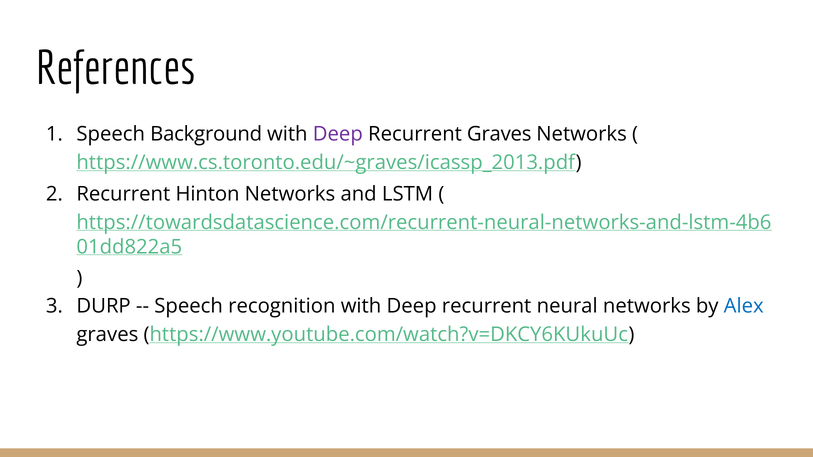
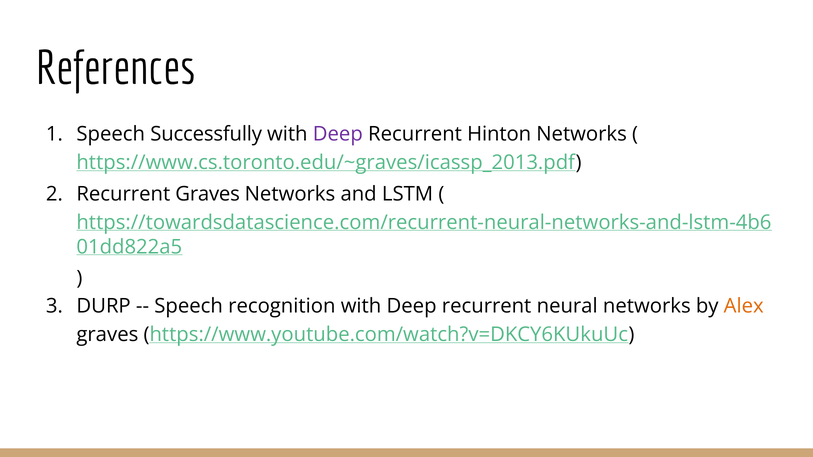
Background: Background -> Successfully (206, 134)
Recurrent Graves: Graves -> Hinton (499, 134)
Recurrent Hinton: Hinton -> Graves (208, 194)
Alex colour: blue -> orange (744, 306)
